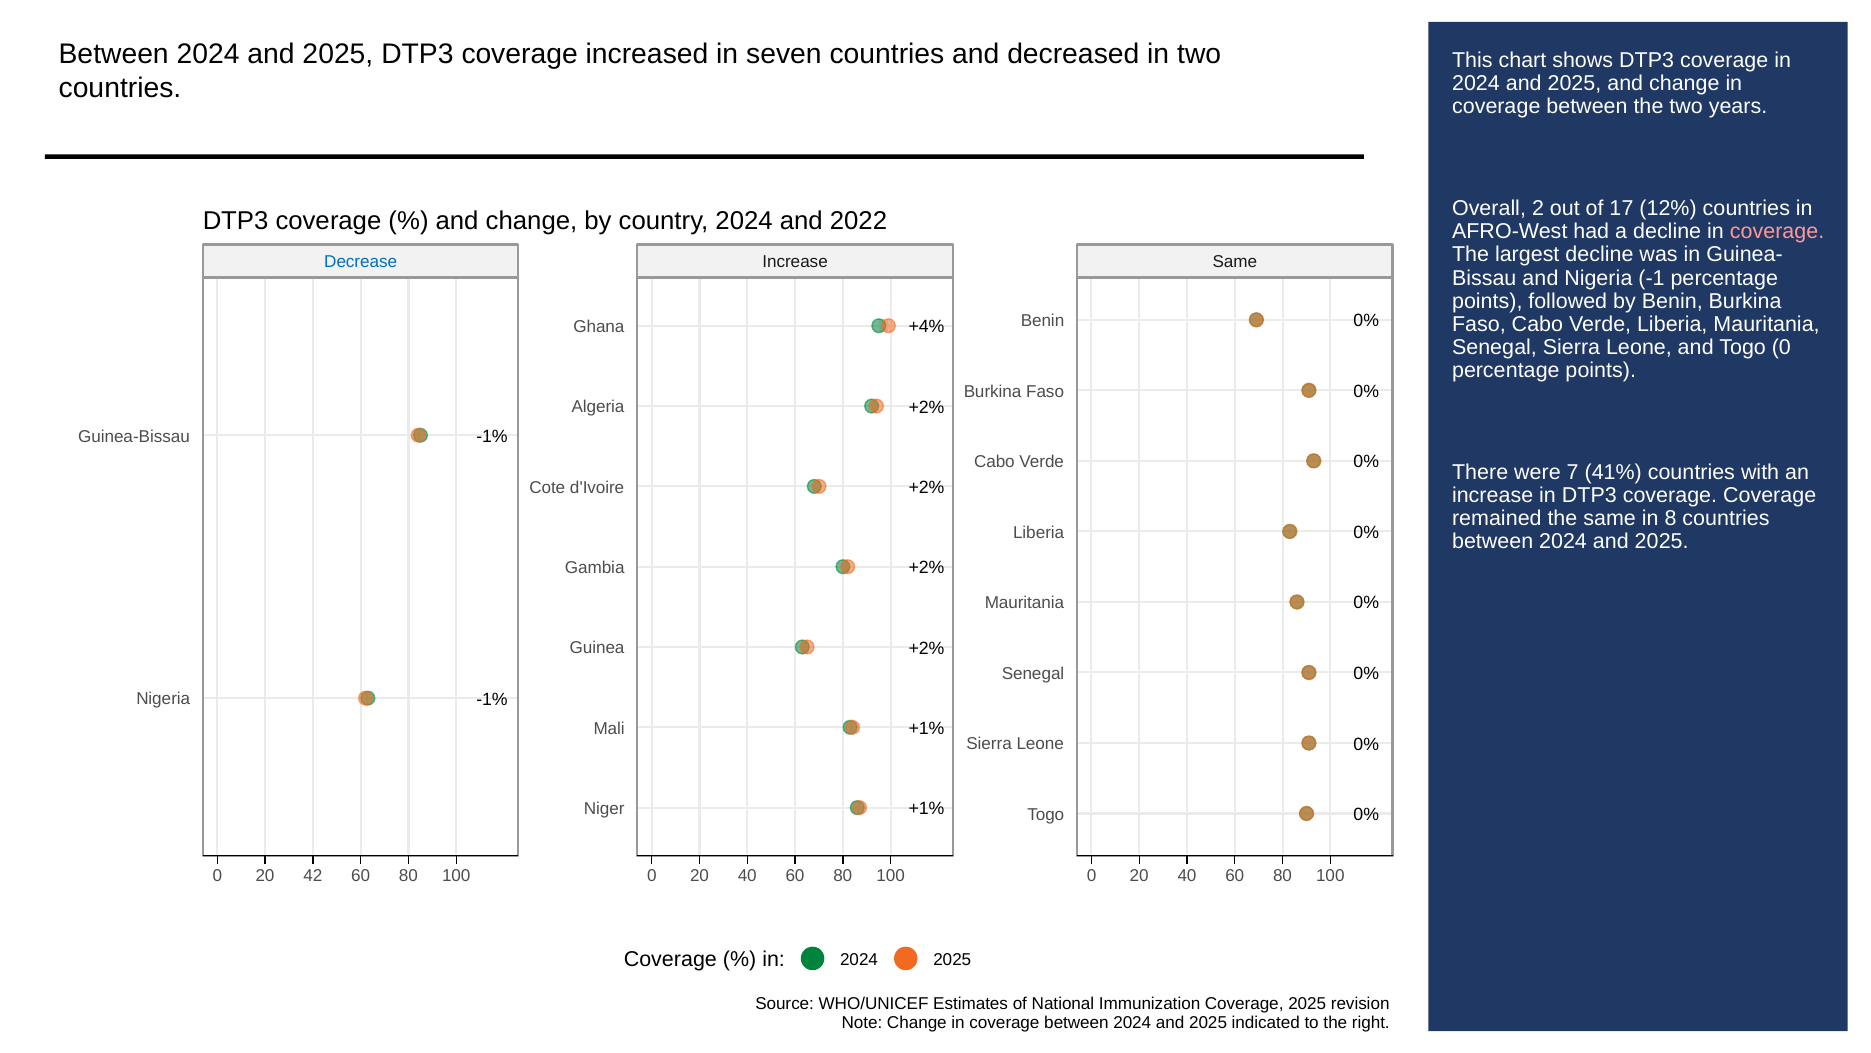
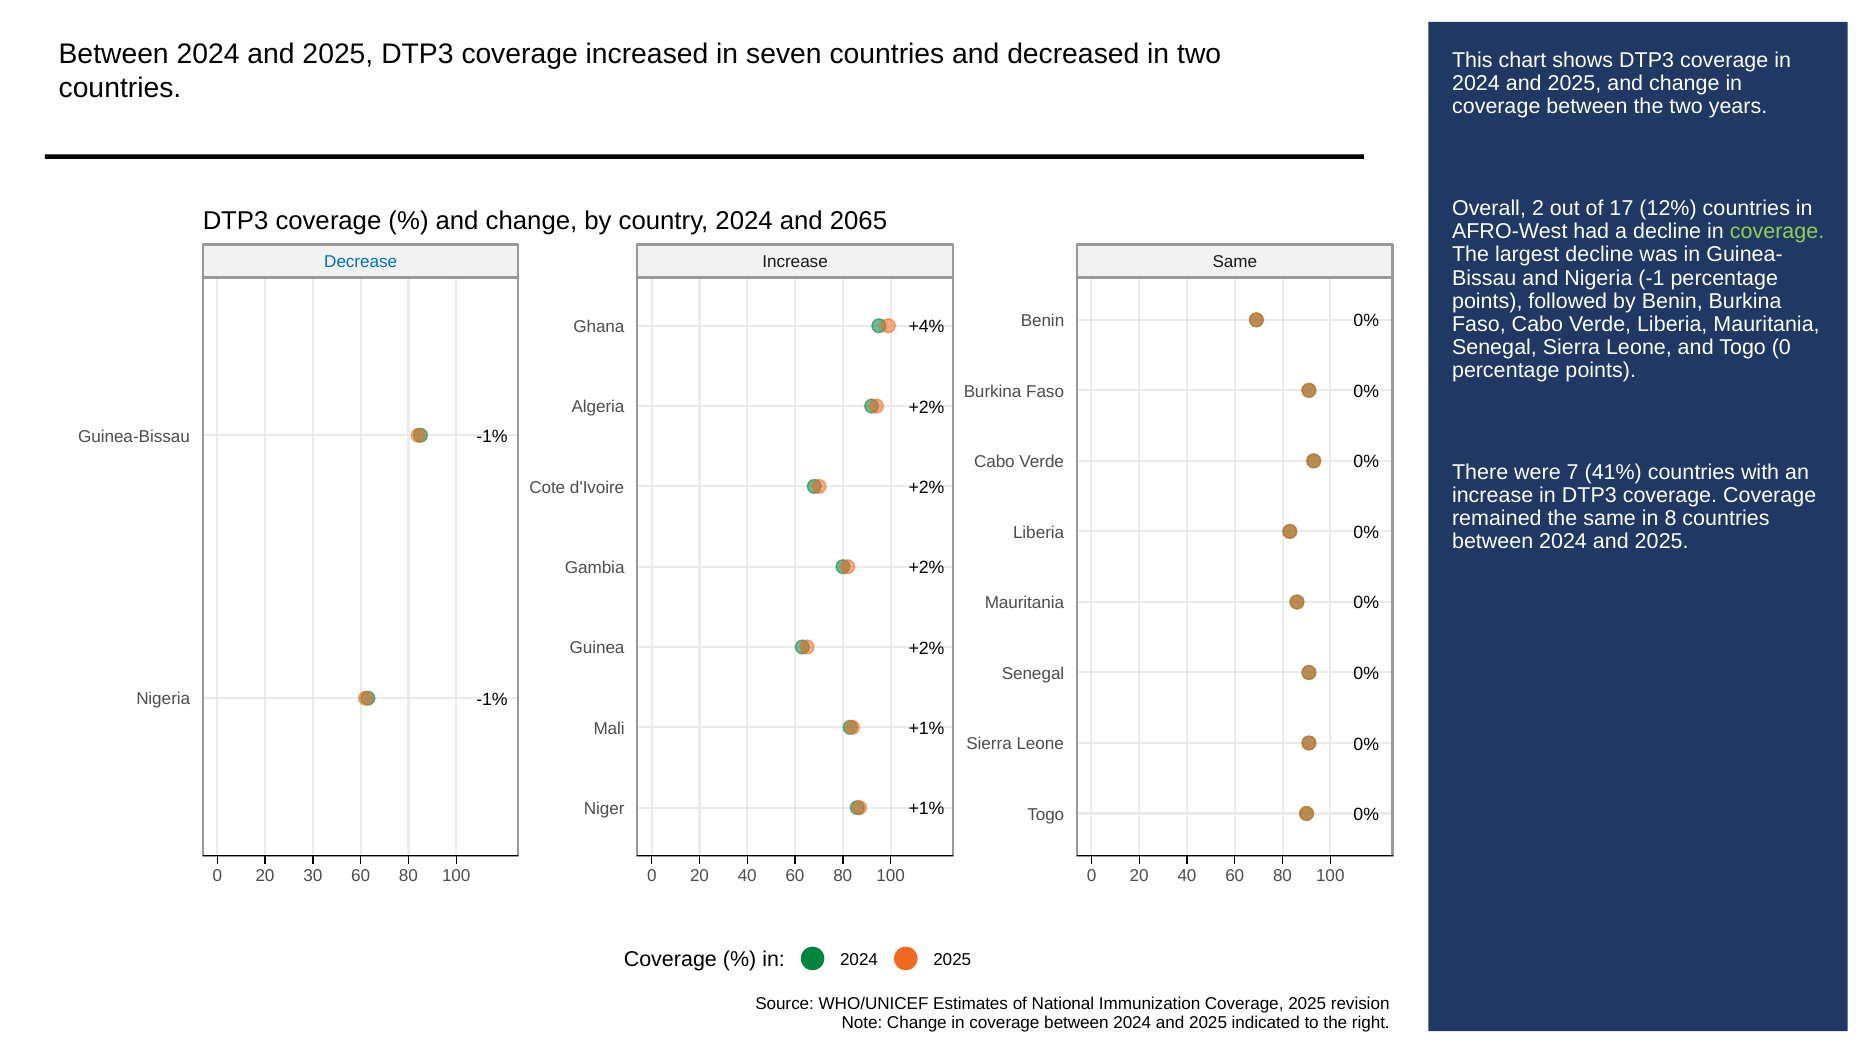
2022: 2022 -> 2065 (858, 221)
coverage colour: pink -> light green (1777, 231)
42: 42 -> 30 (313, 875)
